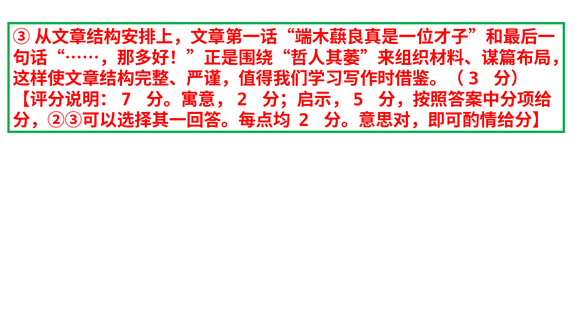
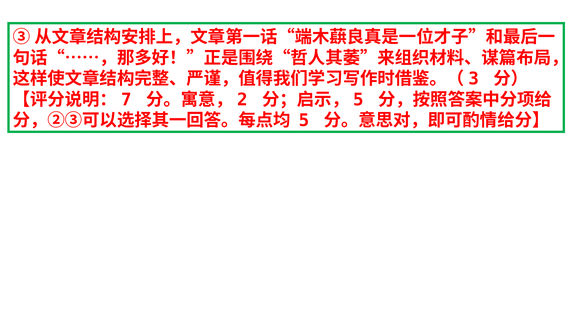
2: 2 -> 5 (304, 121)
